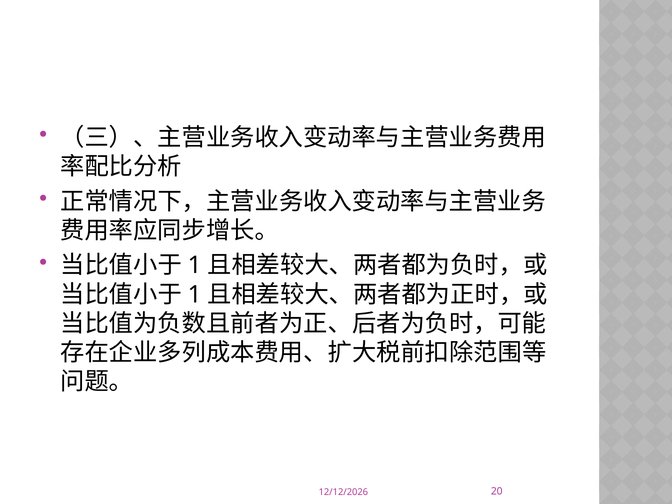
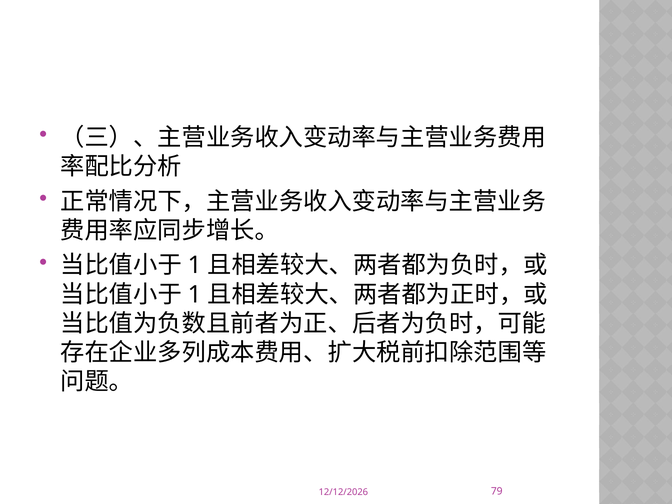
20: 20 -> 79 (497, 491)
